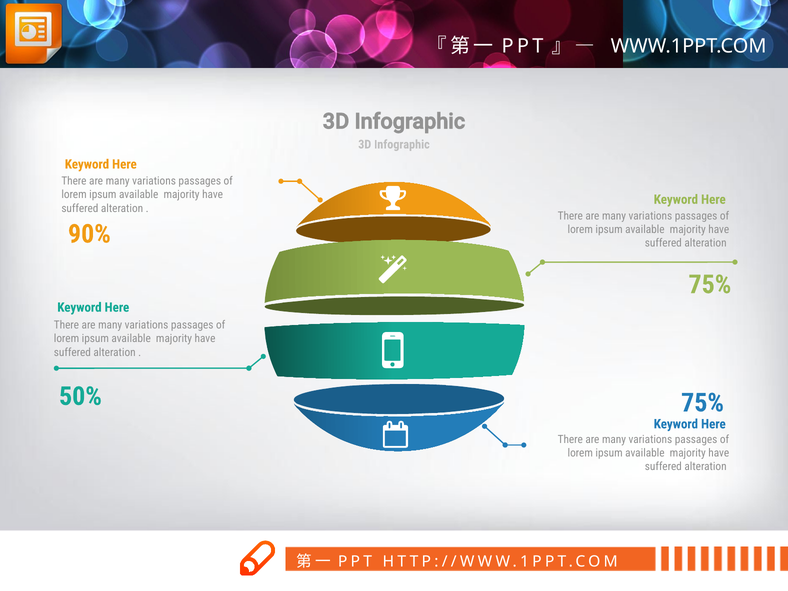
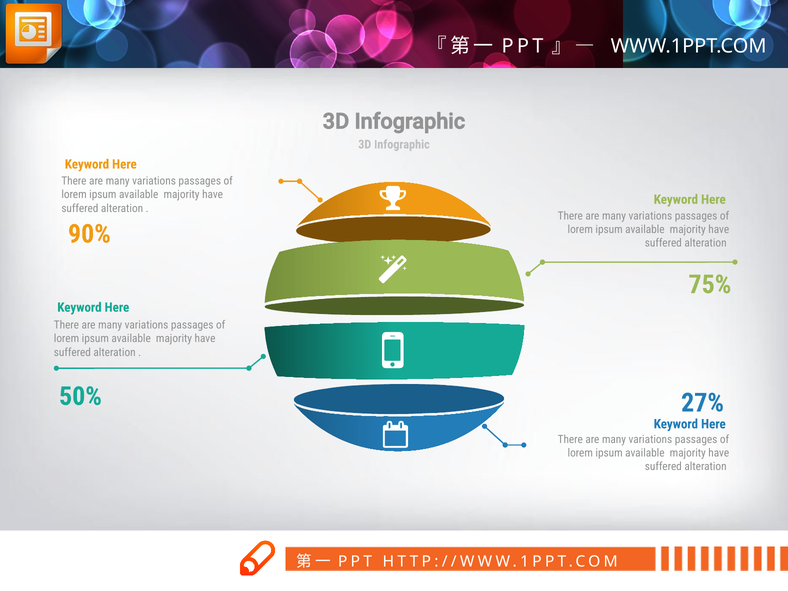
75%: 75% -> 27% (703, 403)
